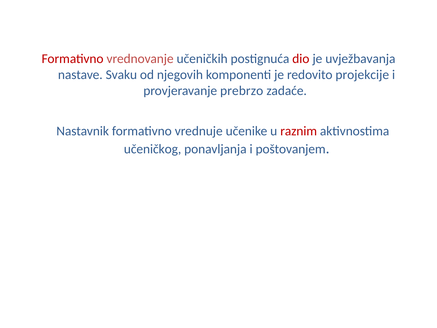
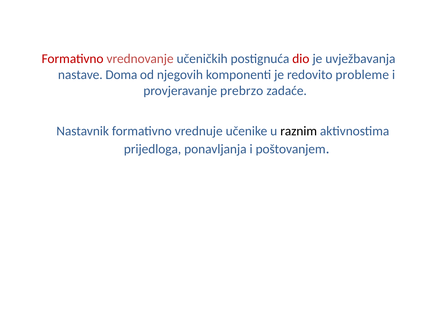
Svaku: Svaku -> Doma (121, 75)
projekcije: projekcije -> probleme (362, 75)
raznim colour: red -> black (299, 131)
učeničkog: učeničkog -> prijedloga (153, 149)
